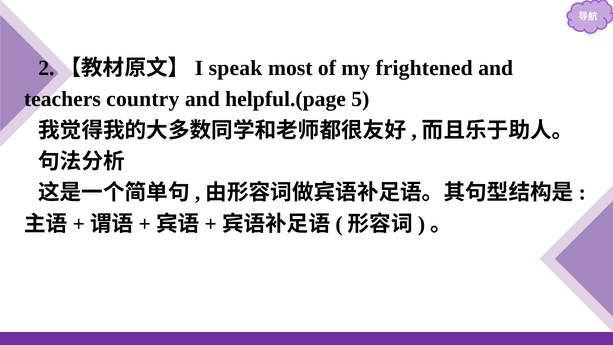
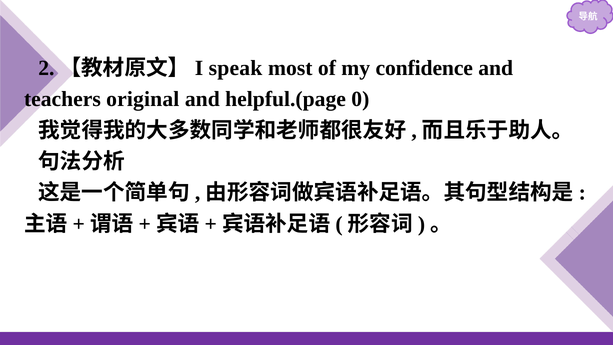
frightened: frightened -> confidence (424, 68)
country: country -> original (143, 99)
5: 5 -> 0 (360, 99)
